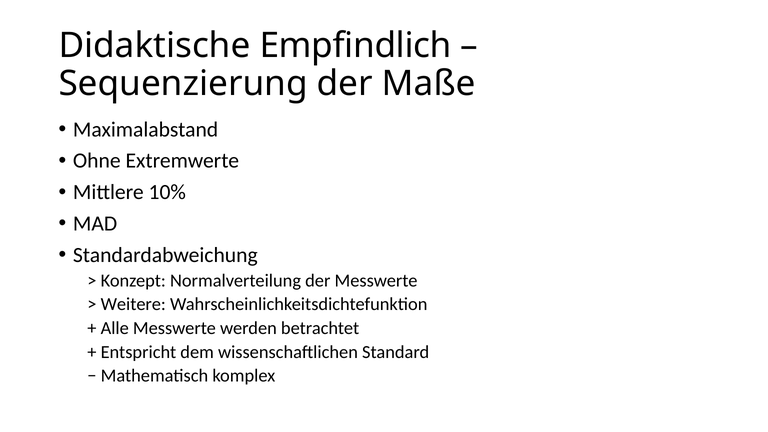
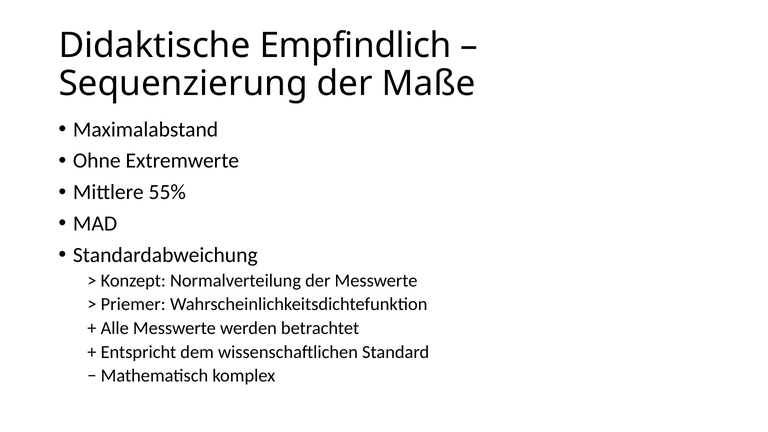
10%: 10% -> 55% (167, 192)
Weitere: Weitere -> Priemer (133, 304)
